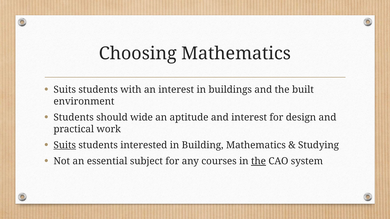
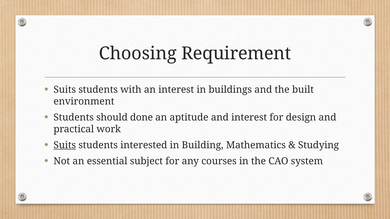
Choosing Mathematics: Mathematics -> Requirement (236, 54)
wide: wide -> done (142, 118)
the underline: present -> none (258, 161)
